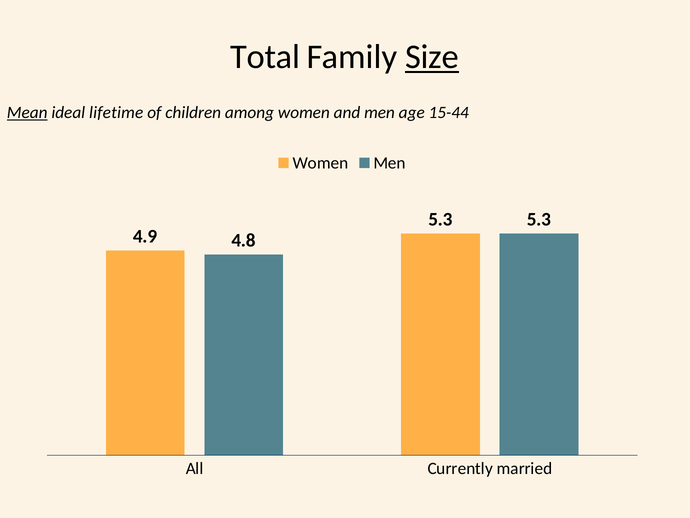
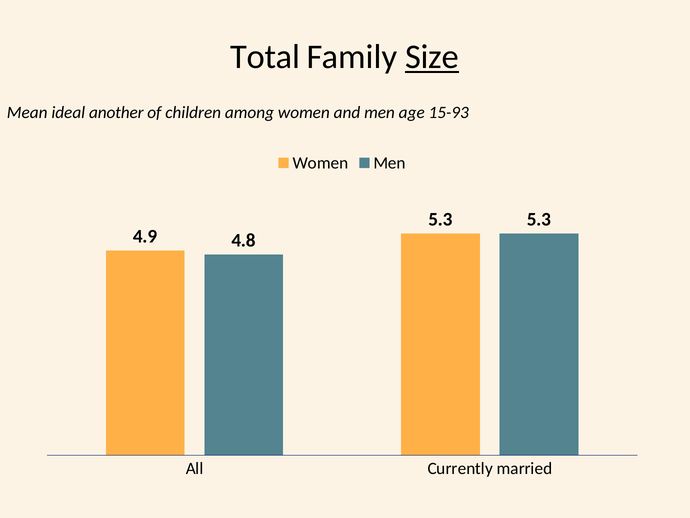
Mean underline: present -> none (27, 113)
lifetime: lifetime -> another (116, 113)
15-44: 15-44 -> 15-93 (449, 113)
